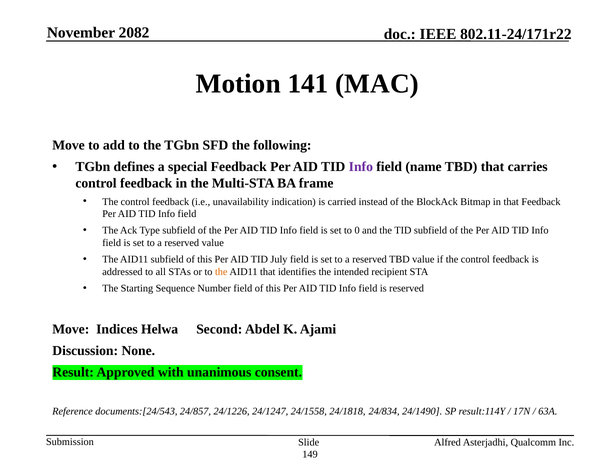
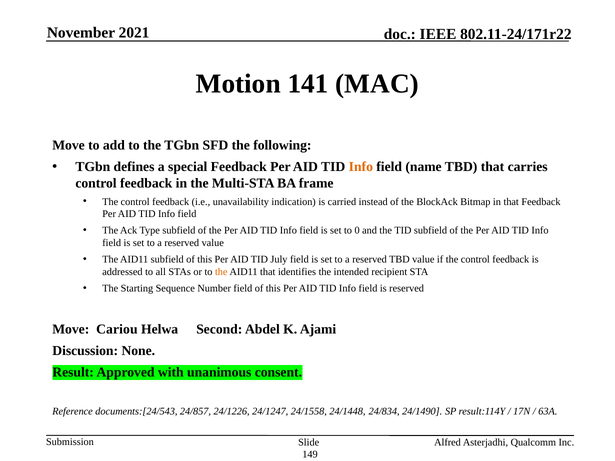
2082: 2082 -> 2021 (134, 33)
Info colour: purple -> orange (361, 167)
Indices: Indices -> Cariou (117, 330)
24/1818: 24/1818 -> 24/1448 (347, 411)
